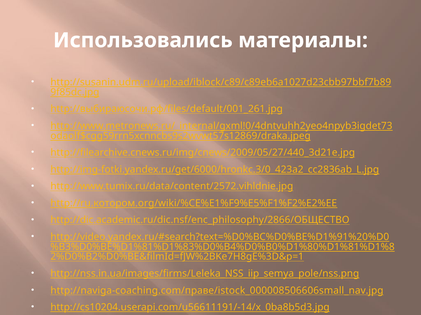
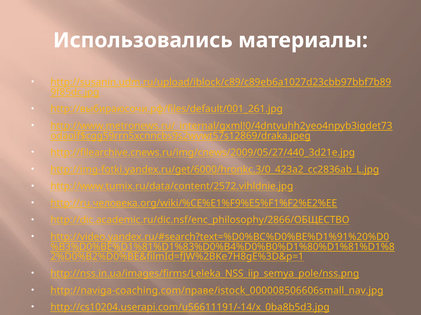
http://ru.котором.org/wiki/%CE%E1%F9%E5%F1%F2%E2%EE: http://ru.котором.org/wiki/%CE%E1%F9%E5%F1%F2%E2%EE -> http://ru.человека.org/wiki/%CE%E1%F9%E5%F1%F2%E2%EE (194, 204)
